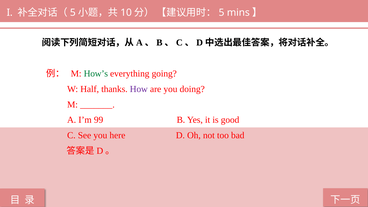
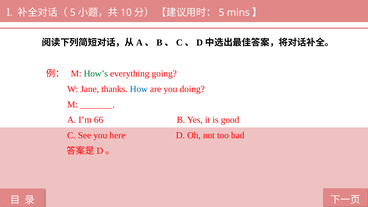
Half: Half -> Jane (90, 89)
How colour: purple -> blue (139, 89)
99: 99 -> 66 (99, 120)
